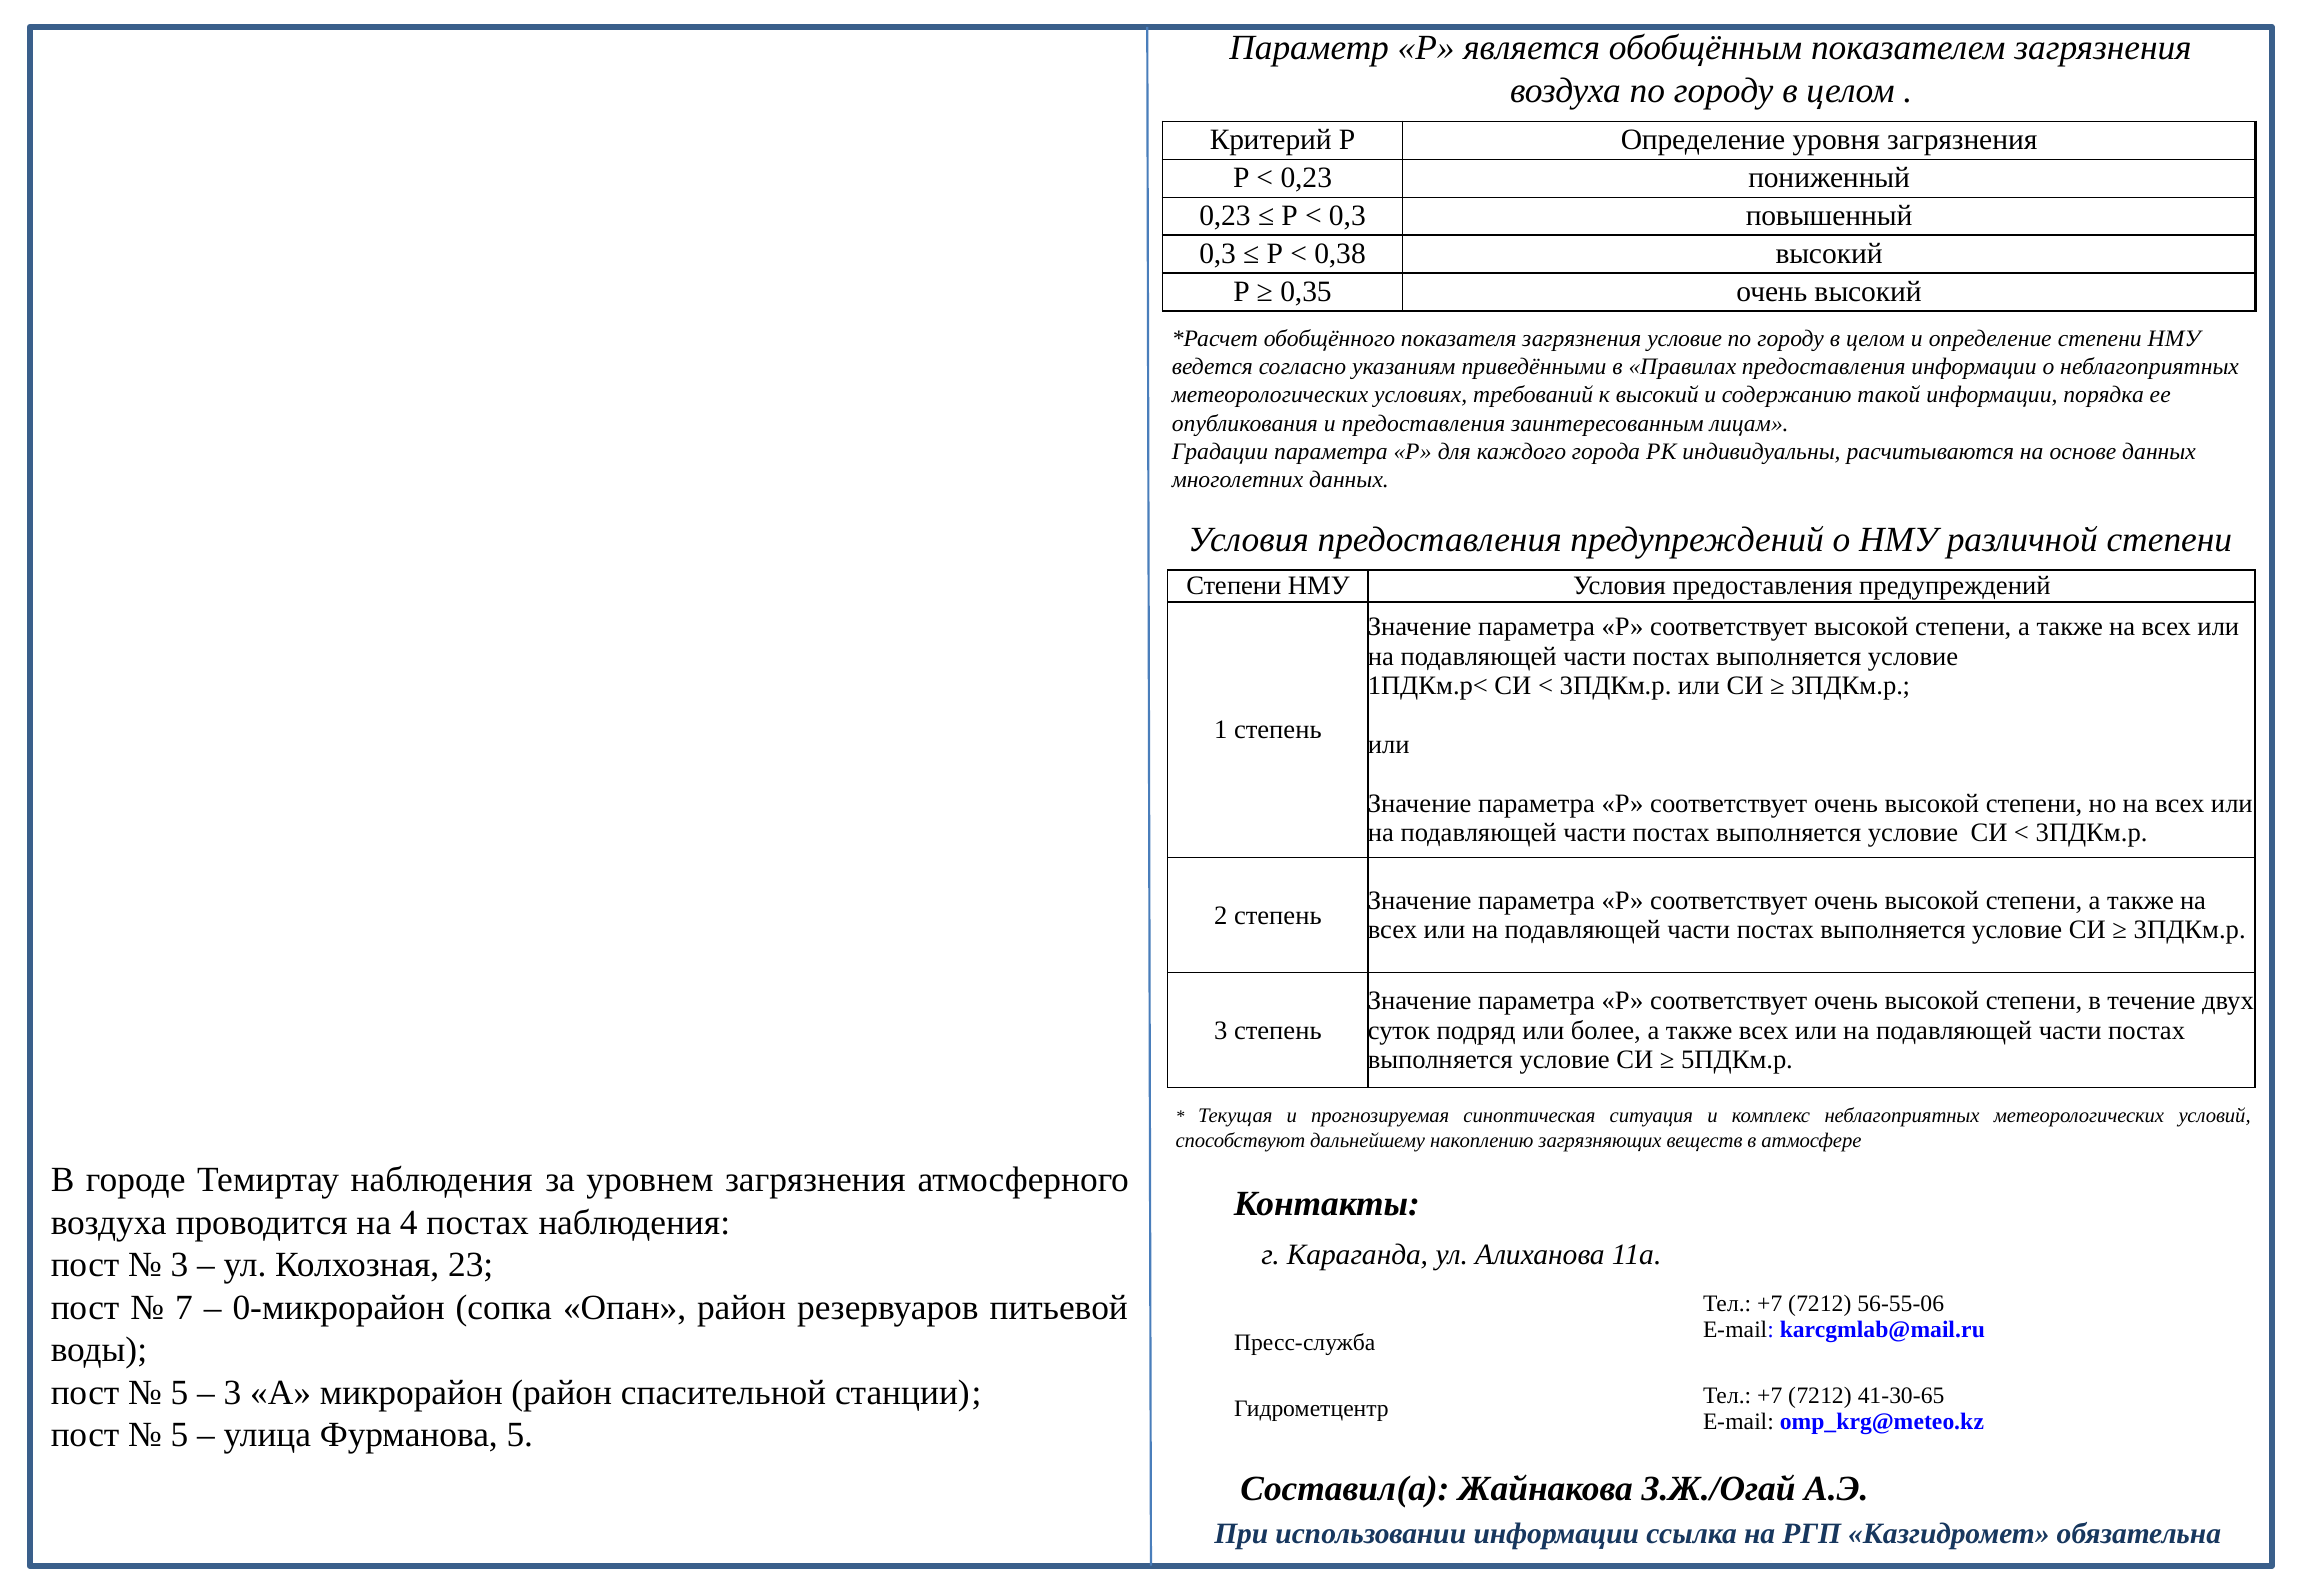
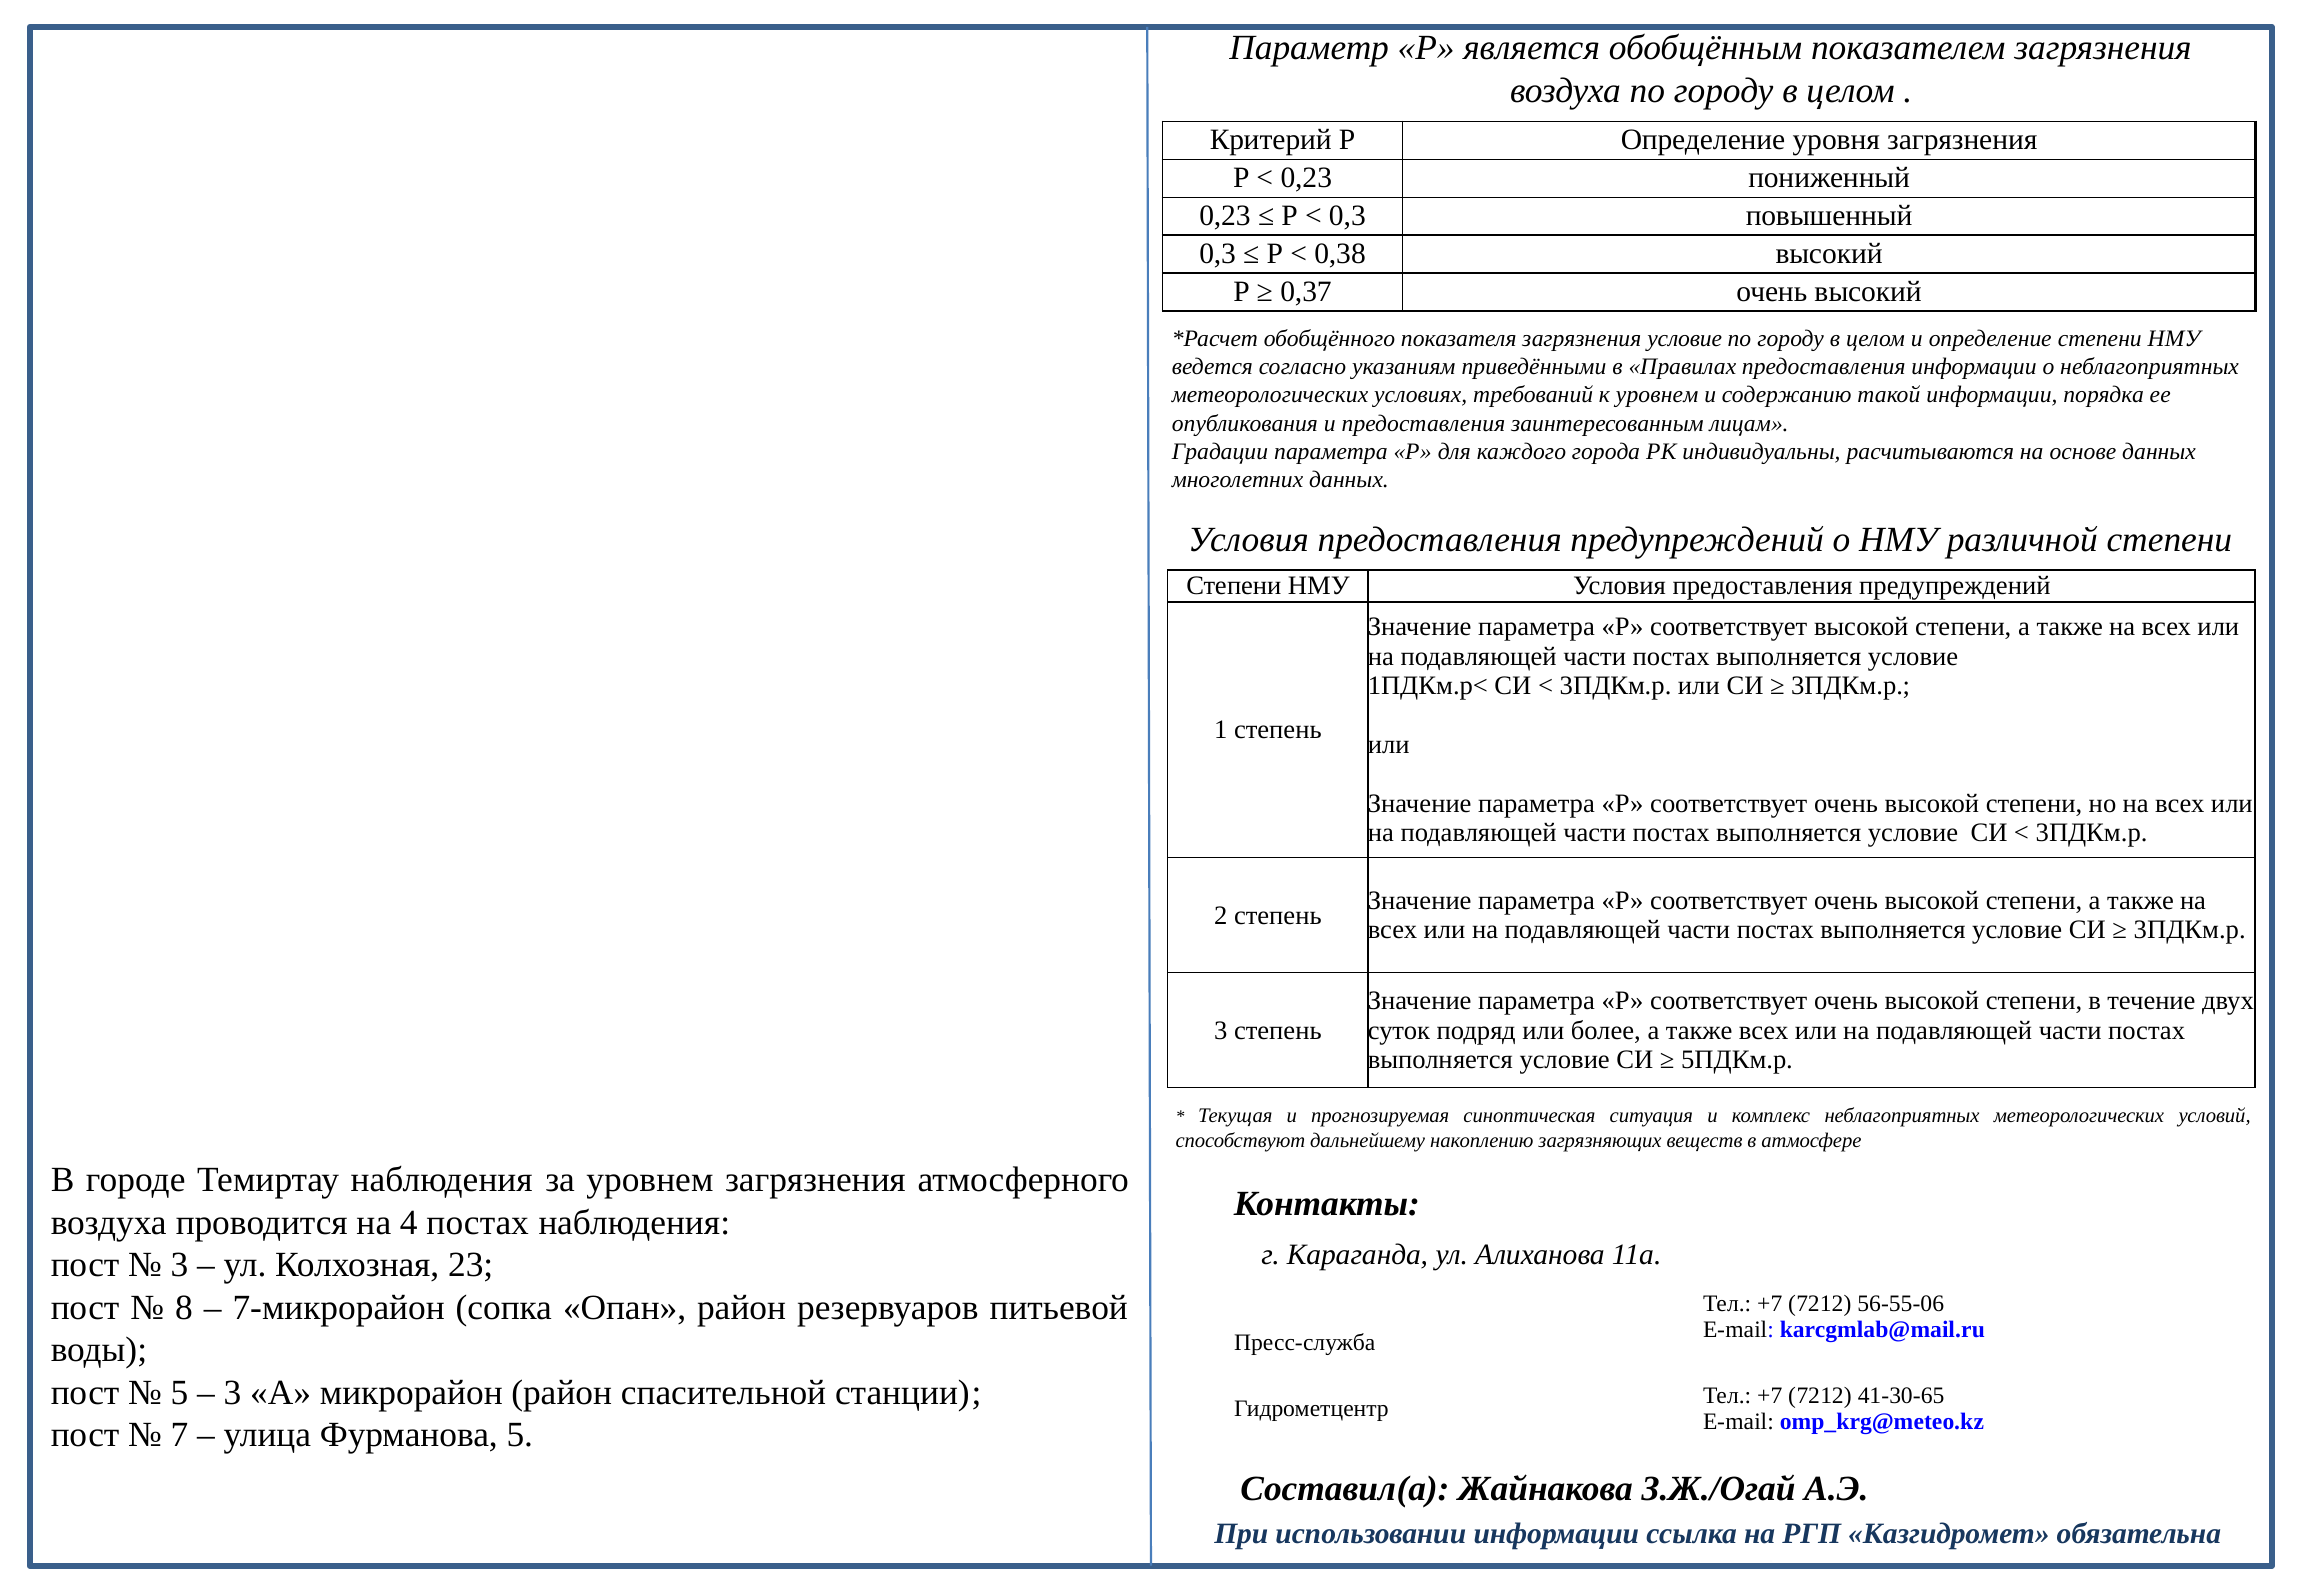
0,35: 0,35 -> 0,37 (1306, 292)
к высокий: высокий -> уровнем (1657, 395)
7: 7 -> 8 (184, 1308)
0-микрорайон: 0-микрорайон -> 7-микрорайон (339, 1308)
5: 5 -> 7 (179, 1436)
